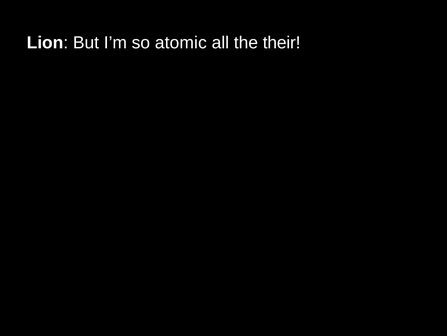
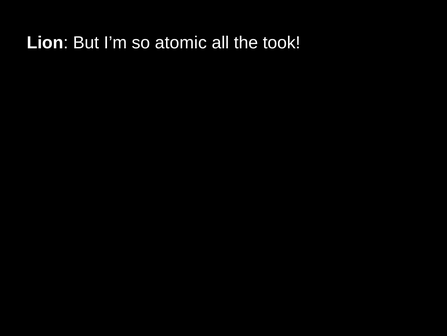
their: their -> took (282, 43)
